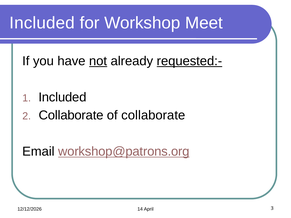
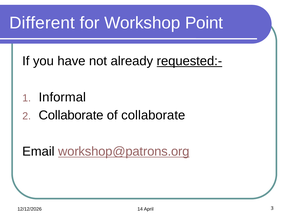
Included: Included -> Different (42, 23)
Meet: Meet -> Point (204, 23)
not underline: present -> none (98, 61)
Included: Included -> Informal (62, 97)
